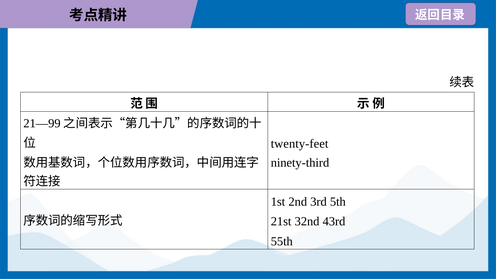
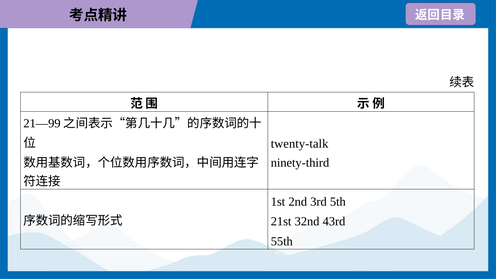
twenty-feet: twenty-feet -> twenty-talk (300, 144)
